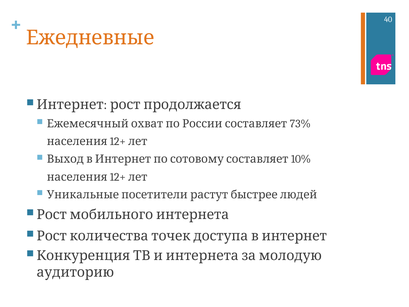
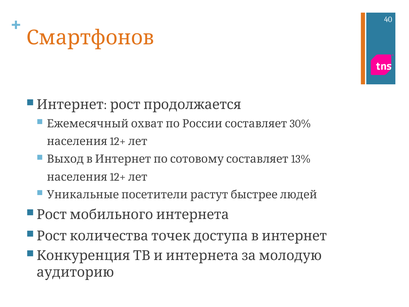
Ежедневные: Ежедневные -> Смартфонов (90, 38)
73%: 73% -> 30% (300, 124)
10%: 10% -> 13% (301, 159)
